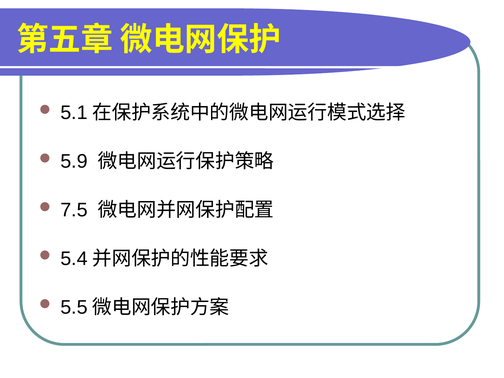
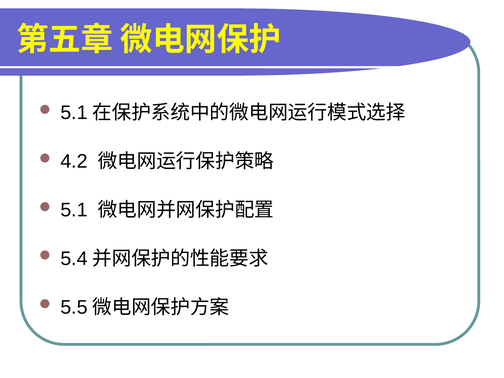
5.9: 5.9 -> 4.2 (74, 161)
7.5: 7.5 -> 5.1 (74, 210)
